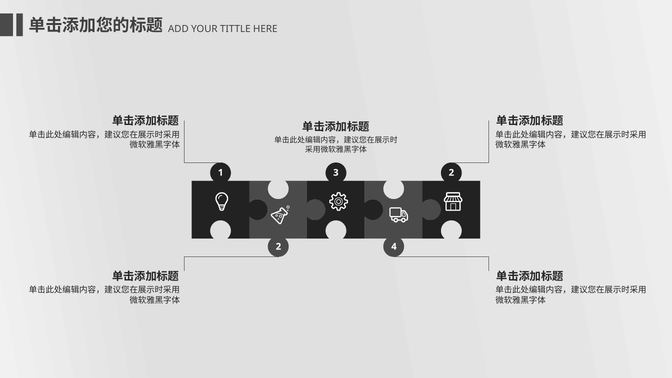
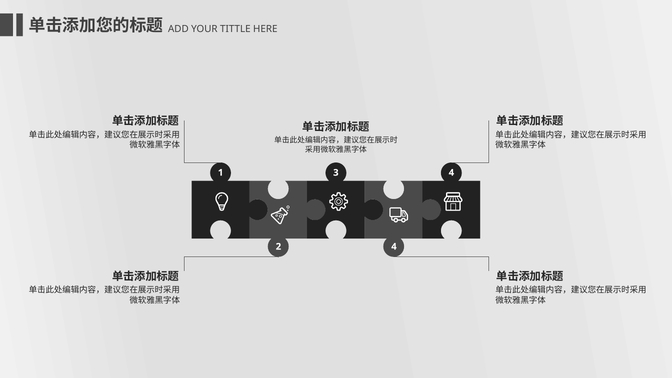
1 2: 2 -> 4 (451, 173)
